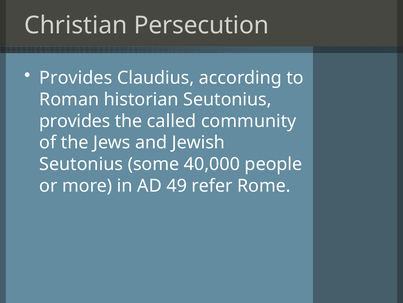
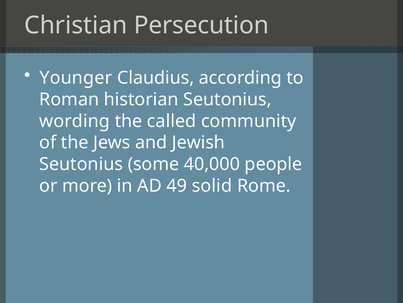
Provides: Provides -> Younger (76, 78)
provides: provides -> wording (75, 121)
refer: refer -> solid (212, 185)
